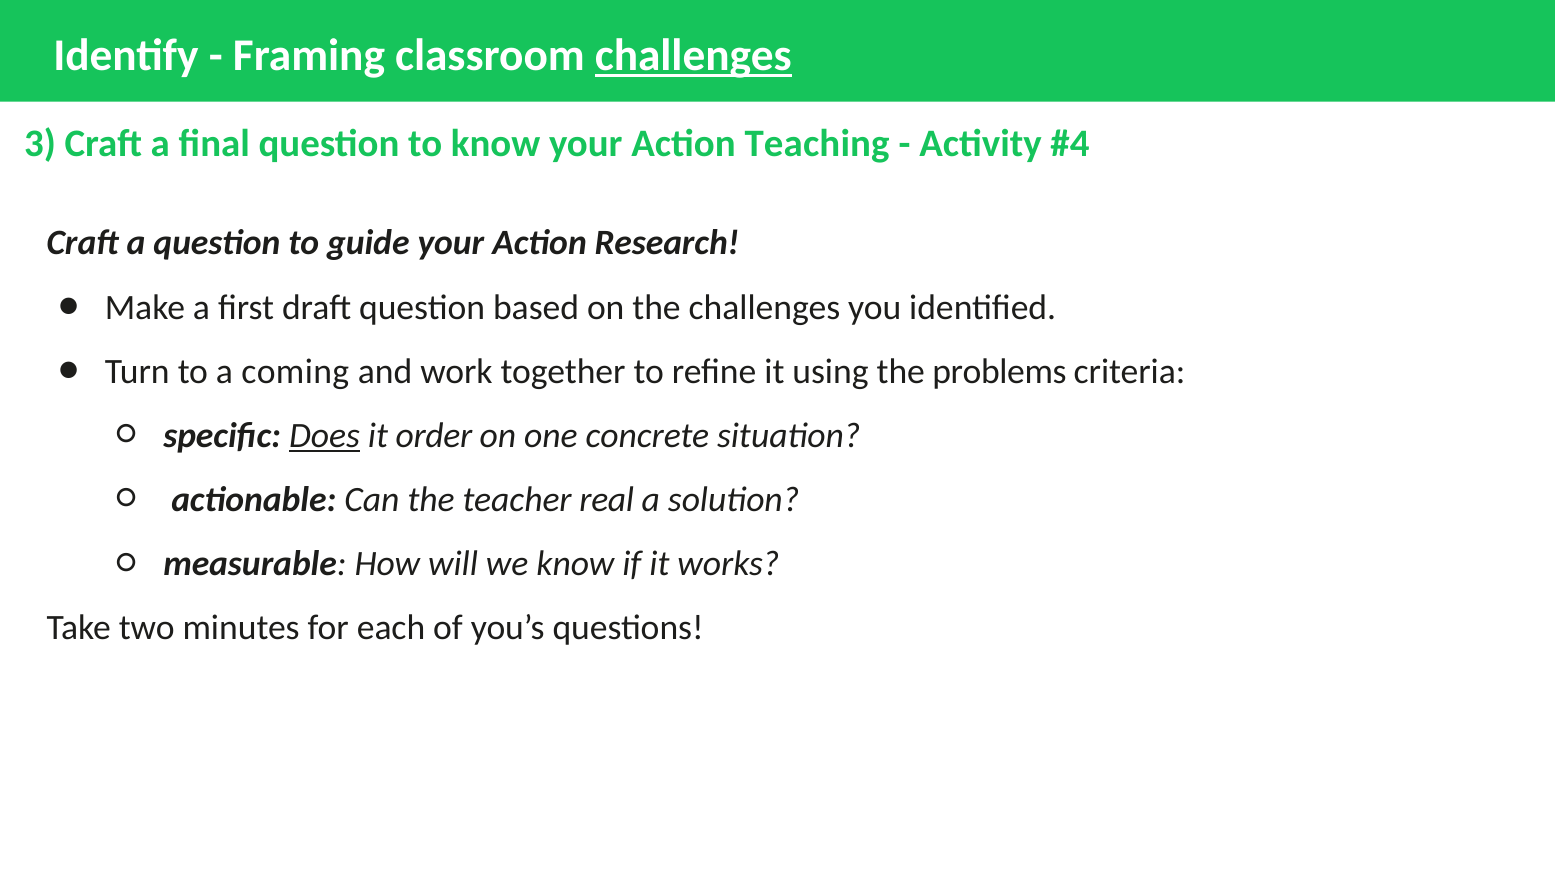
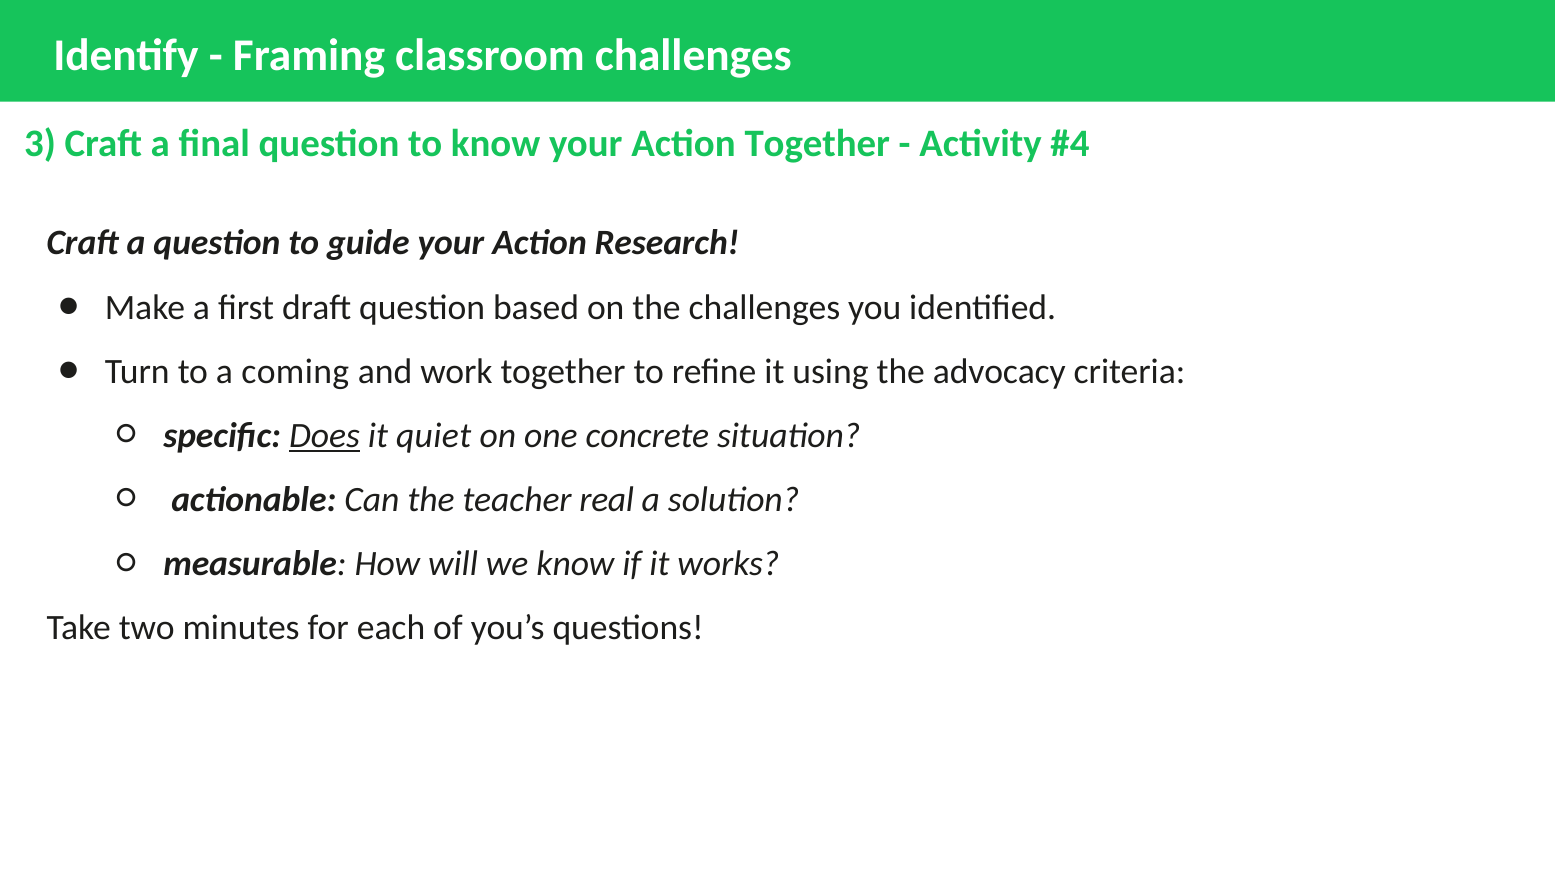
challenges underline: present -> none (693, 56)
Action Teaching: Teaching -> Together (817, 144)
problems: problems -> advocacy (999, 372)
order: order -> quiet (434, 436)
